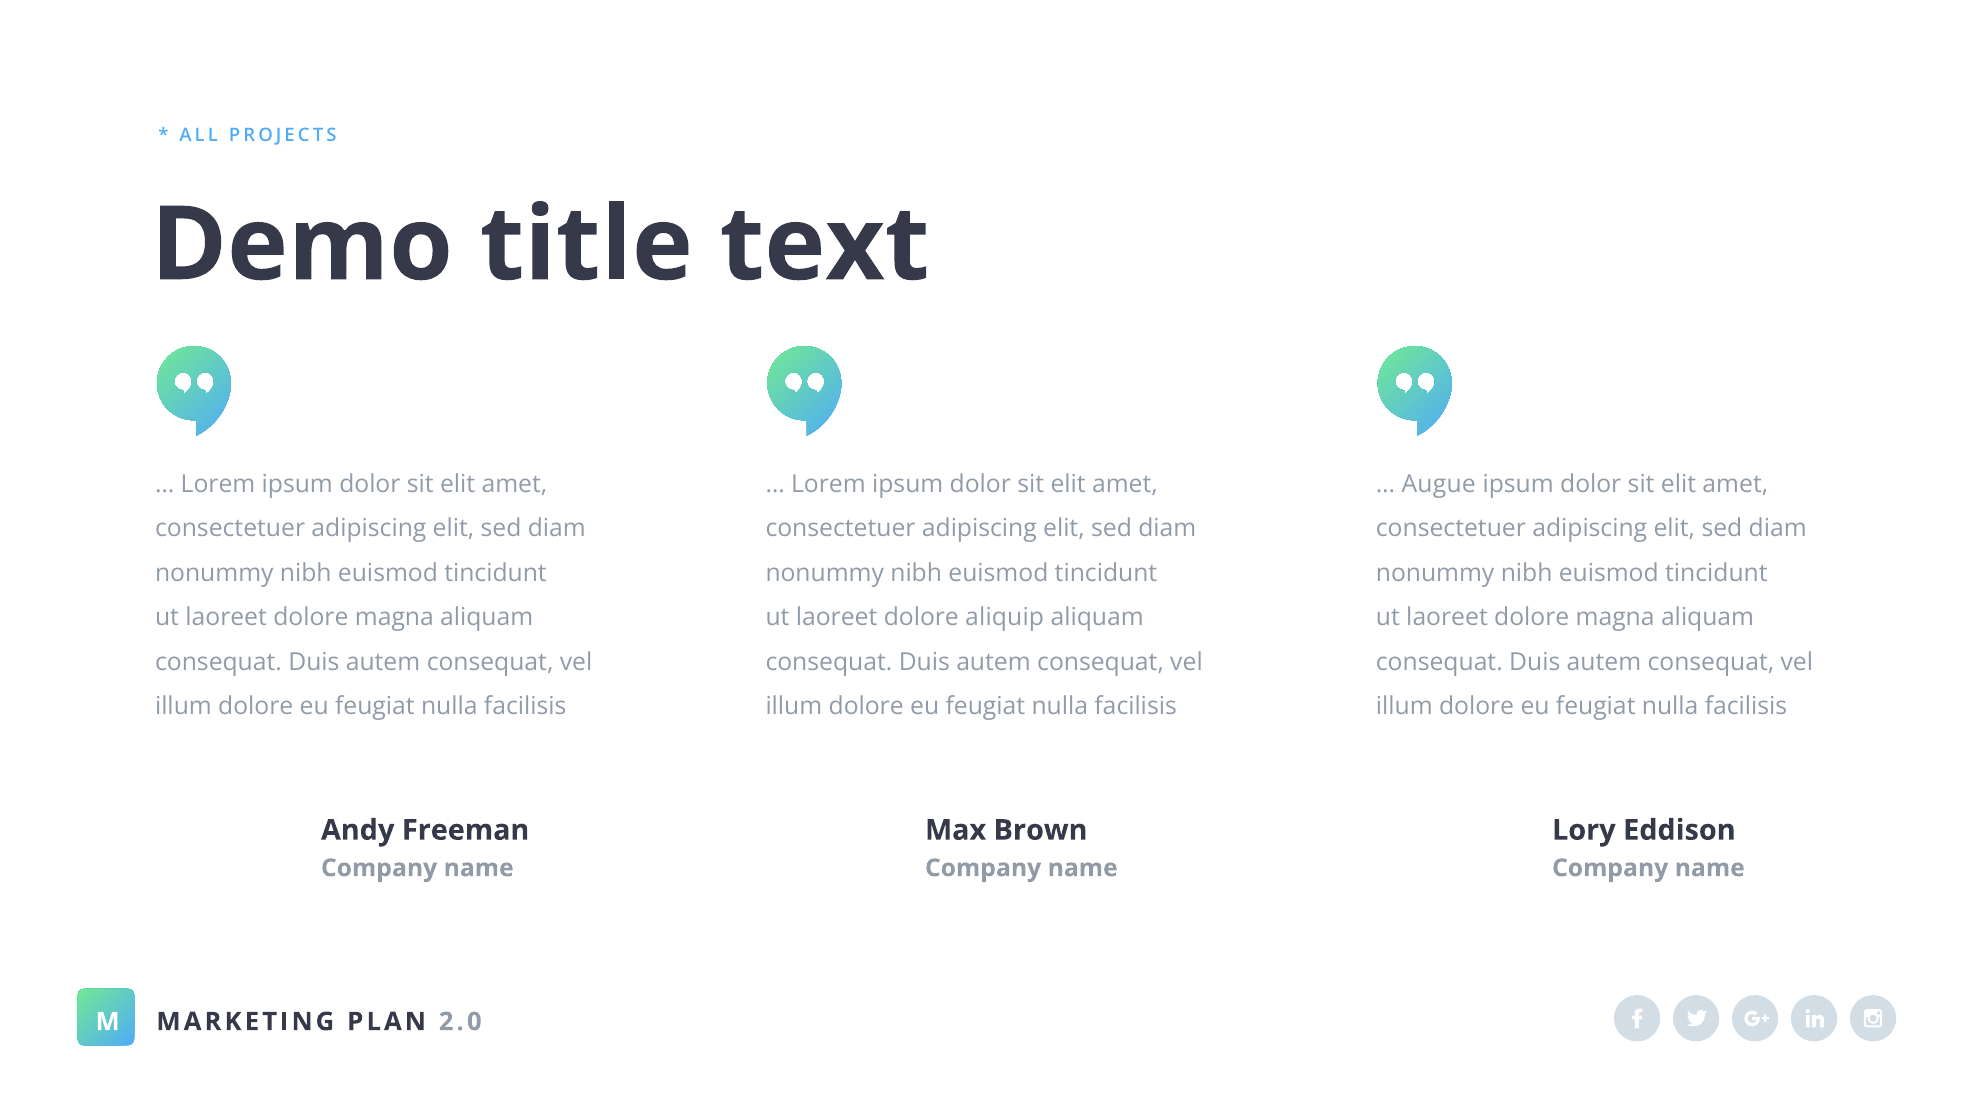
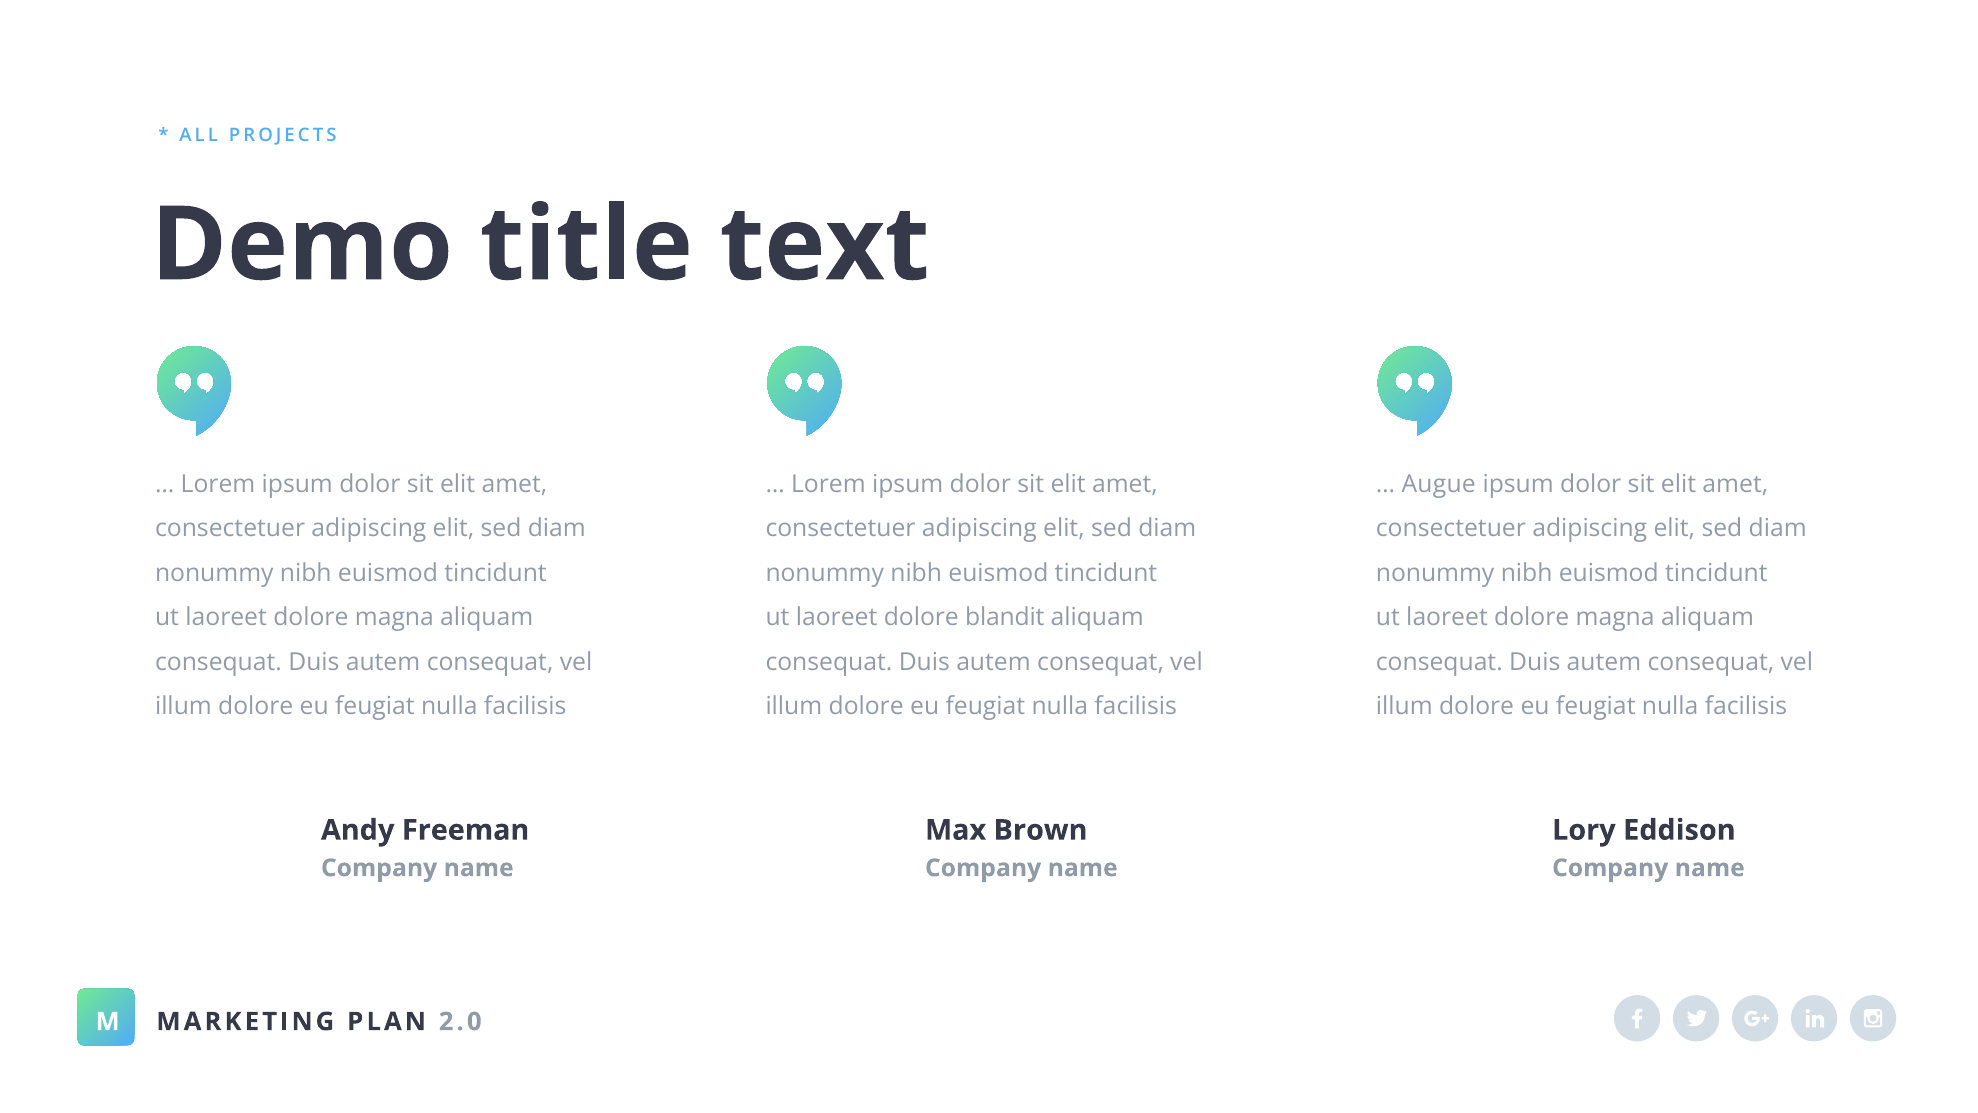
aliquip: aliquip -> blandit (1005, 618)
